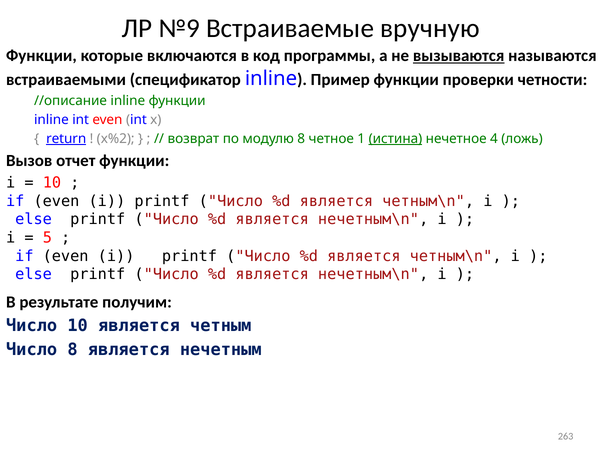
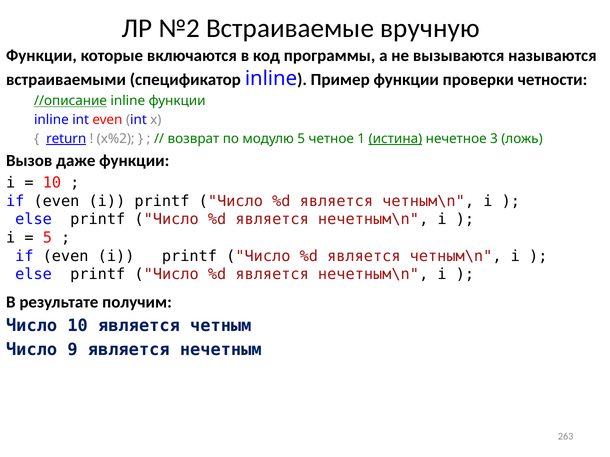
№9: №9 -> №2 (179, 28)
вызываются underline: present -> none (459, 56)
//описание underline: none -> present (70, 101)
модулю 8: 8 -> 5 (301, 139)
4: 4 -> 3 (494, 139)
отчет: отчет -> даже (76, 161)
Число 8: 8 -> 9 (73, 350)
